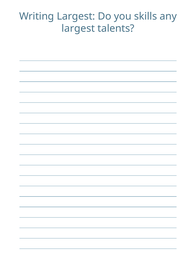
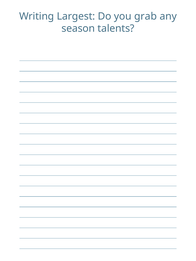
skills: skills -> grab (146, 16)
largest: largest -> season (78, 28)
